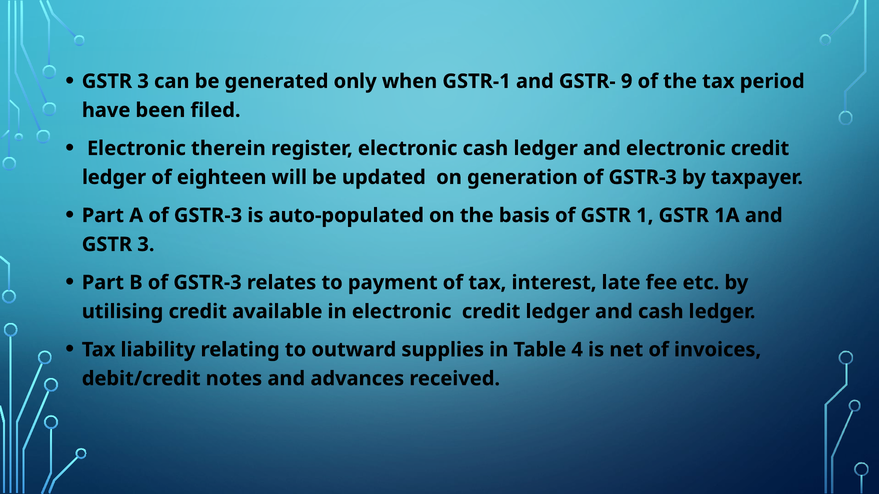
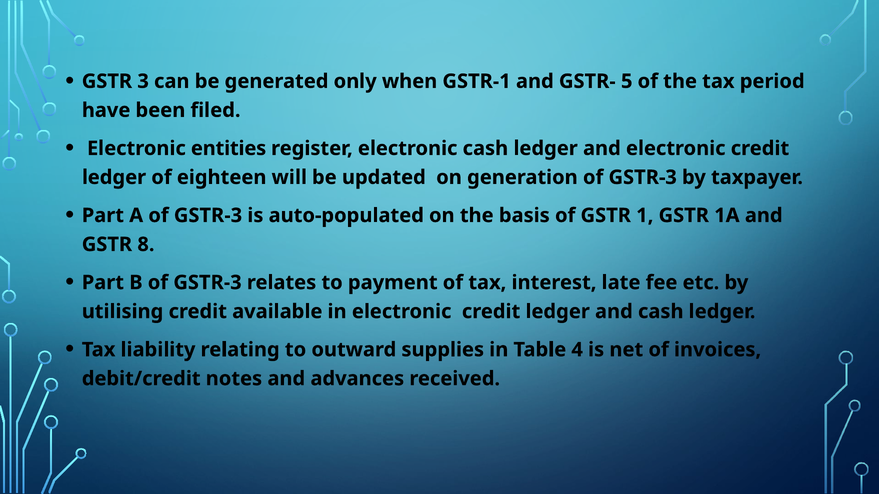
9: 9 -> 5 (627, 81)
therein: therein -> entities (229, 149)
3: 3 -> 8 (146, 245)
